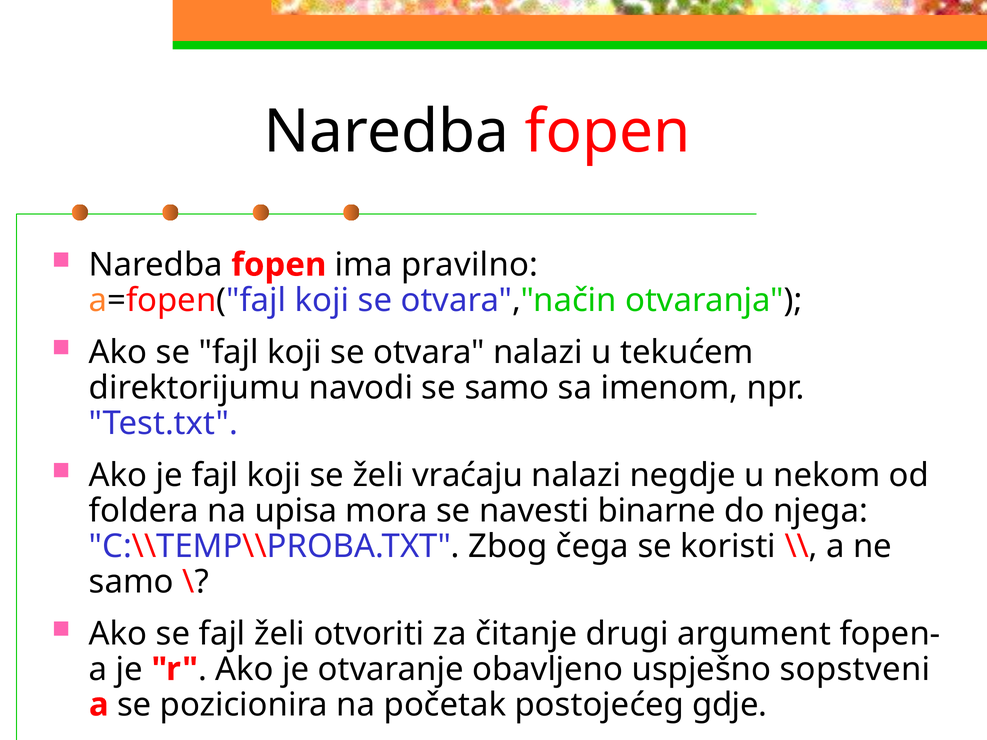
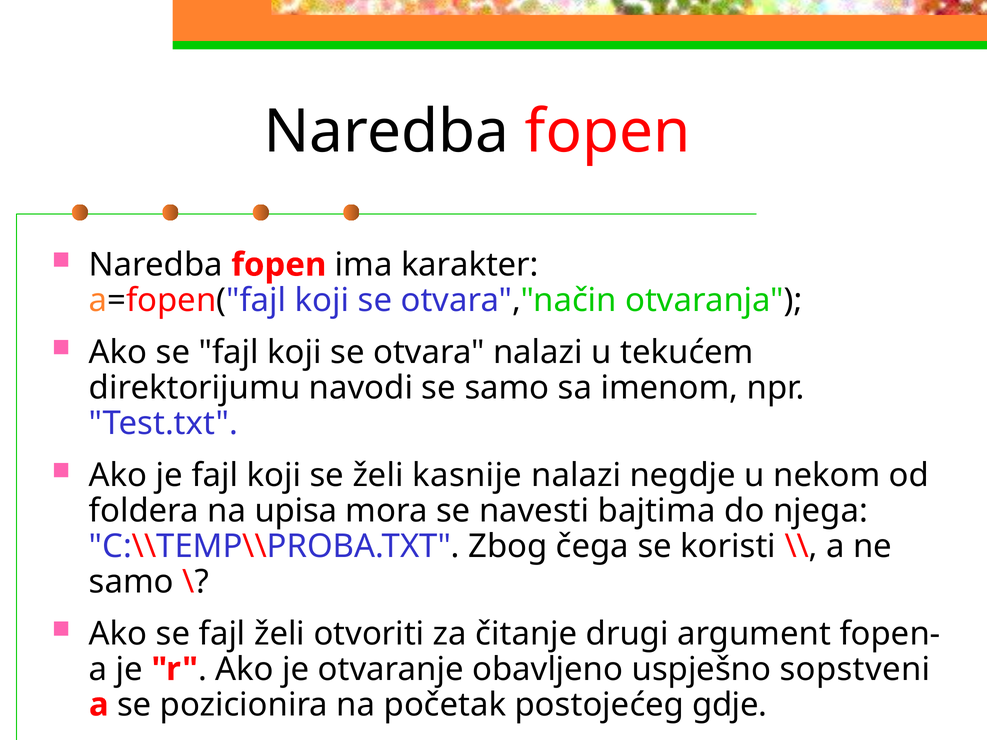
pravilno: pravilno -> karakter (470, 265)
vraćaju: vraćaju -> kasnije (467, 475)
binarne: binarne -> bajtima (657, 511)
